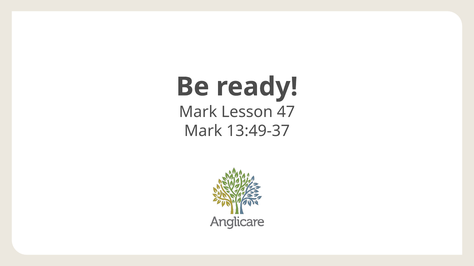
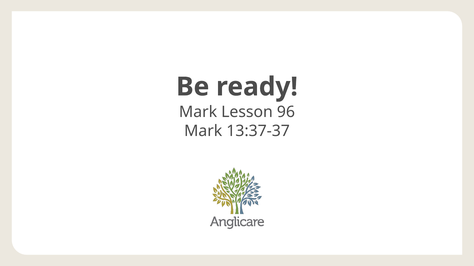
47: 47 -> 96 (286, 112)
13:49-37: 13:49-37 -> 13:37-37 (258, 131)
